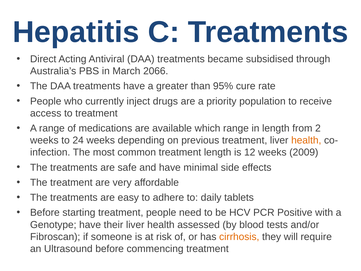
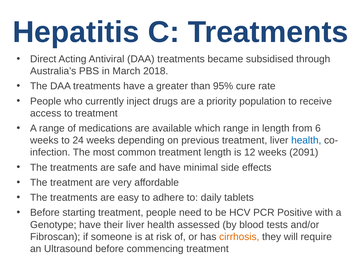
2066: 2066 -> 2018 (156, 71)
2: 2 -> 6 (318, 128)
health colour: orange -> blue (306, 140)
2009: 2009 -> 2091 (304, 152)
